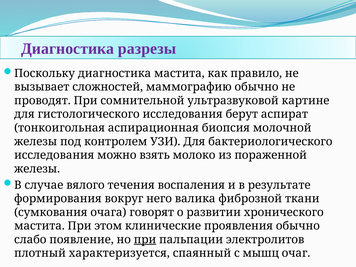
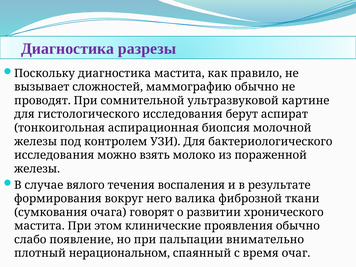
при underline: present -> none (145, 240)
электролитов: электролитов -> внимательно (265, 240)
характеризуется: характеризуется -> нерациональном (119, 253)
мышц: мышц -> время (261, 253)
